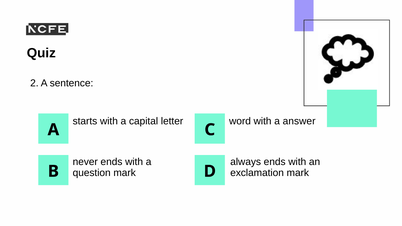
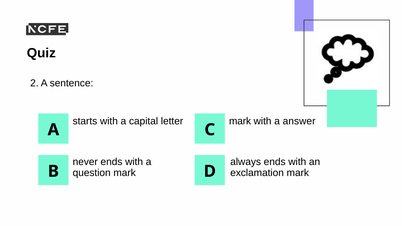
word: word -> mark (240, 121)
